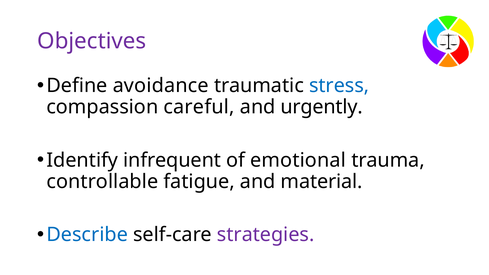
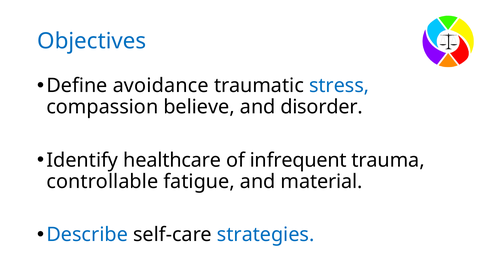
Objectives colour: purple -> blue (92, 41)
careful: careful -> believe (199, 107)
urgently: urgently -> disorder (322, 107)
infrequent: infrequent -> healthcare (172, 160)
emotional: emotional -> infrequent (298, 160)
strategies colour: purple -> blue (266, 235)
